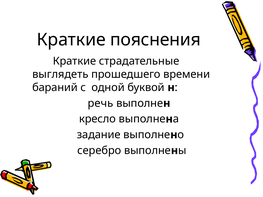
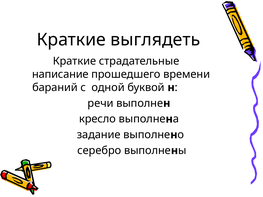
пояснения: пояснения -> выглядеть (155, 40)
выглядеть: выглядеть -> написание (60, 74)
речь: речь -> речи (101, 103)
